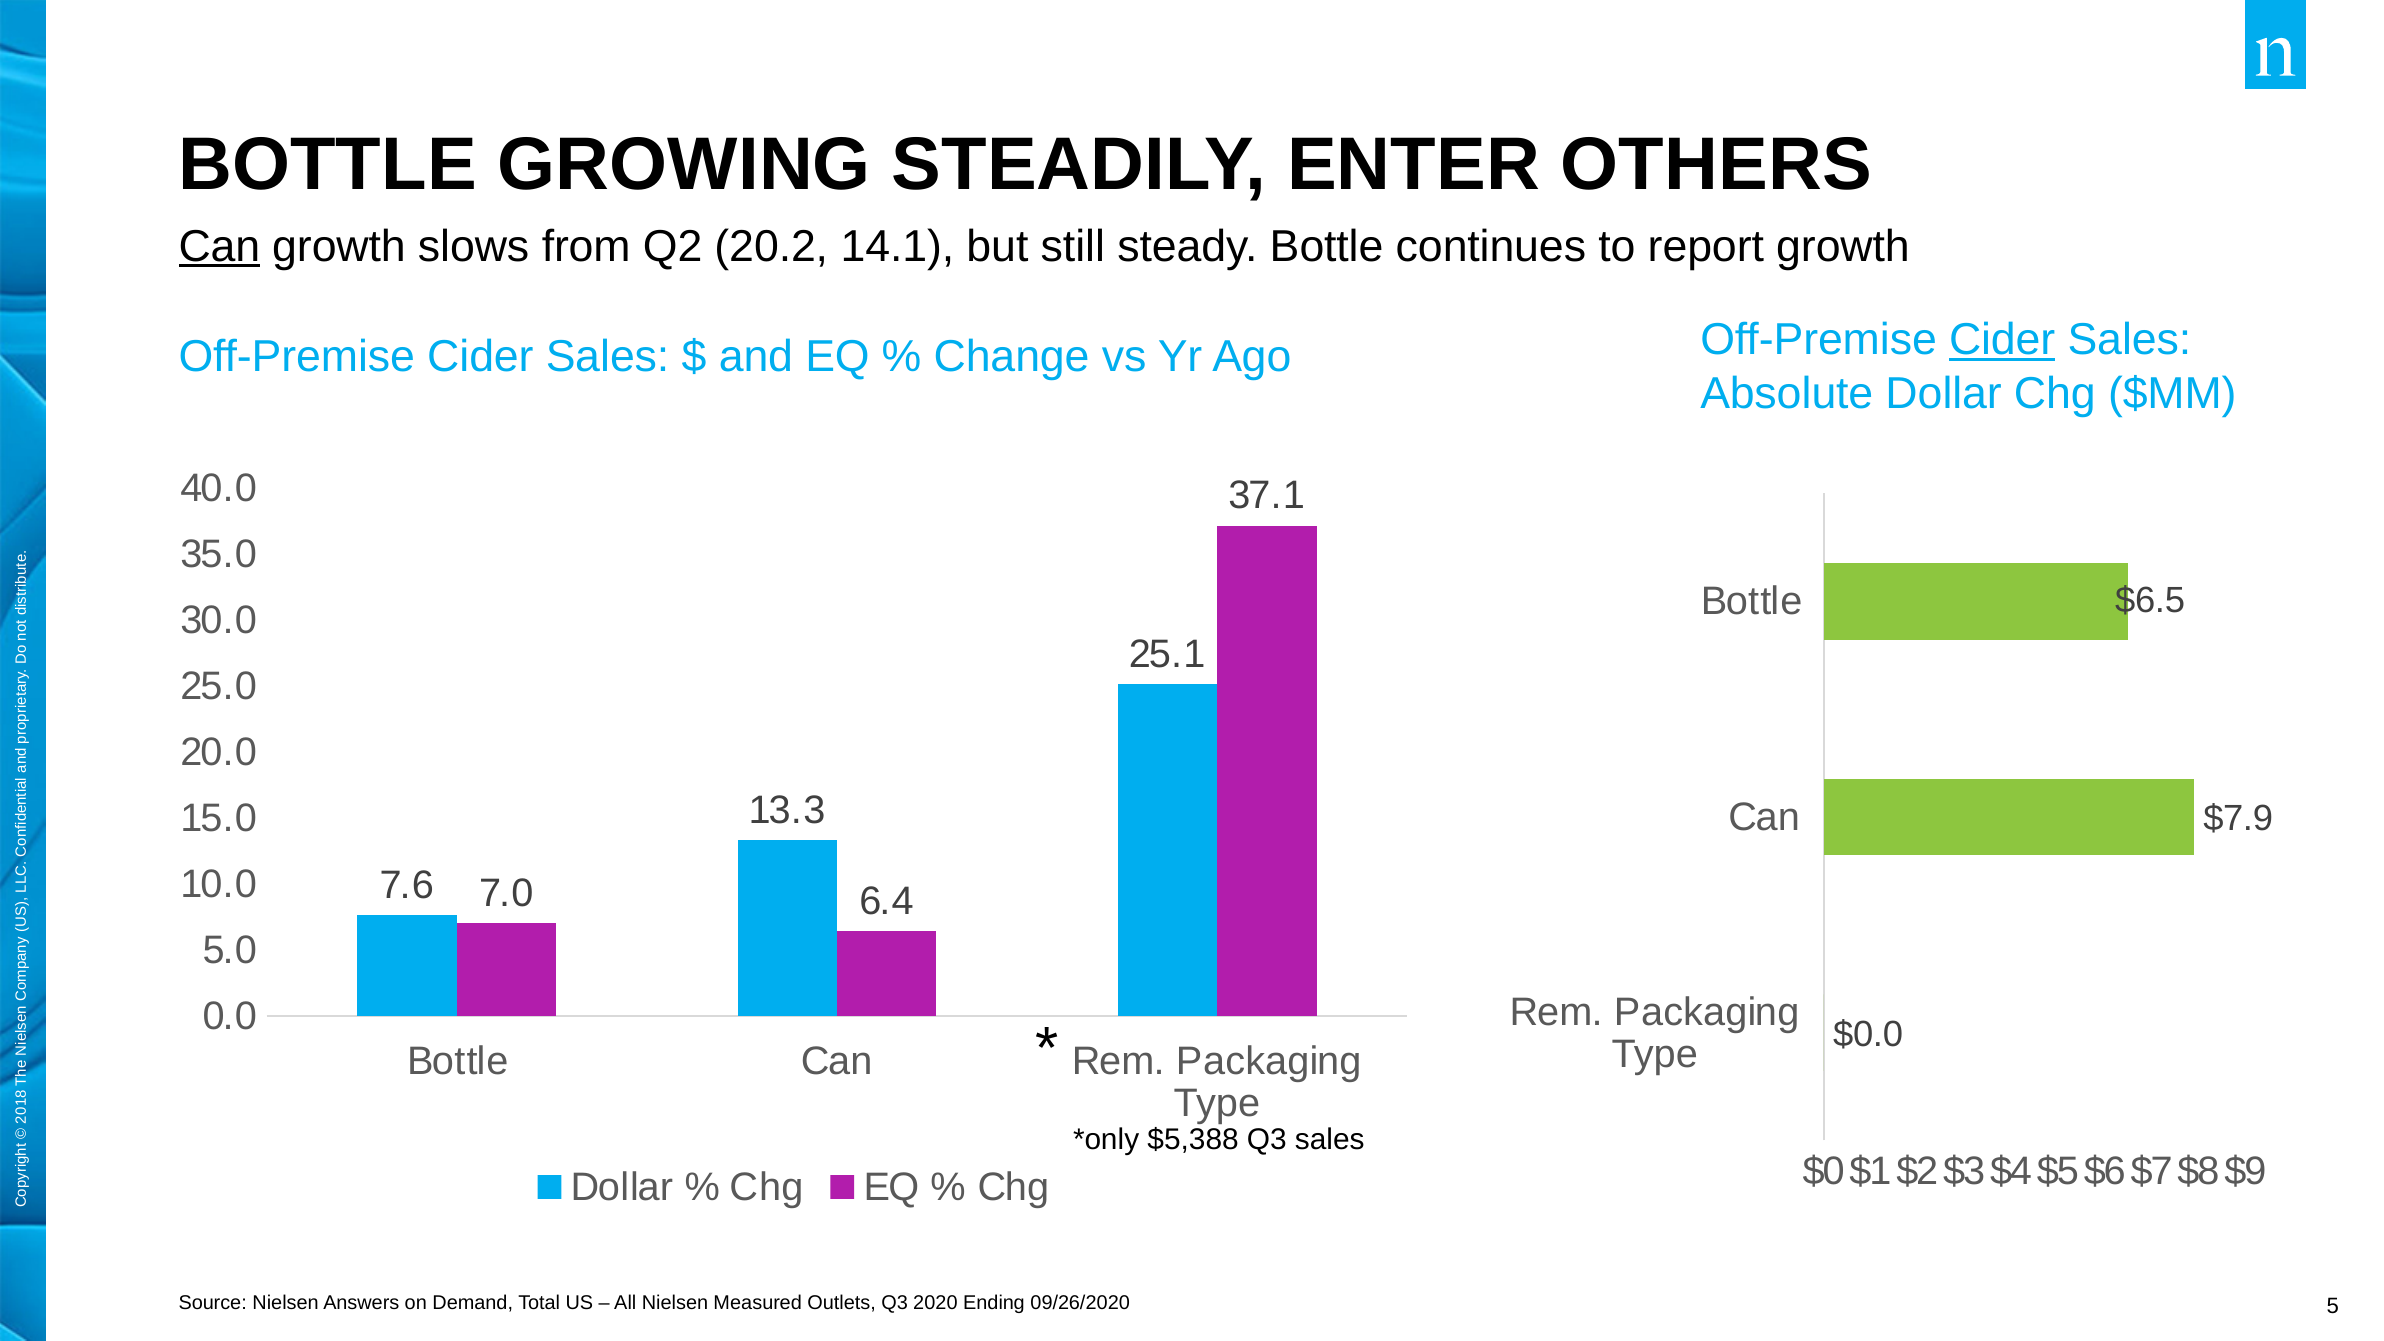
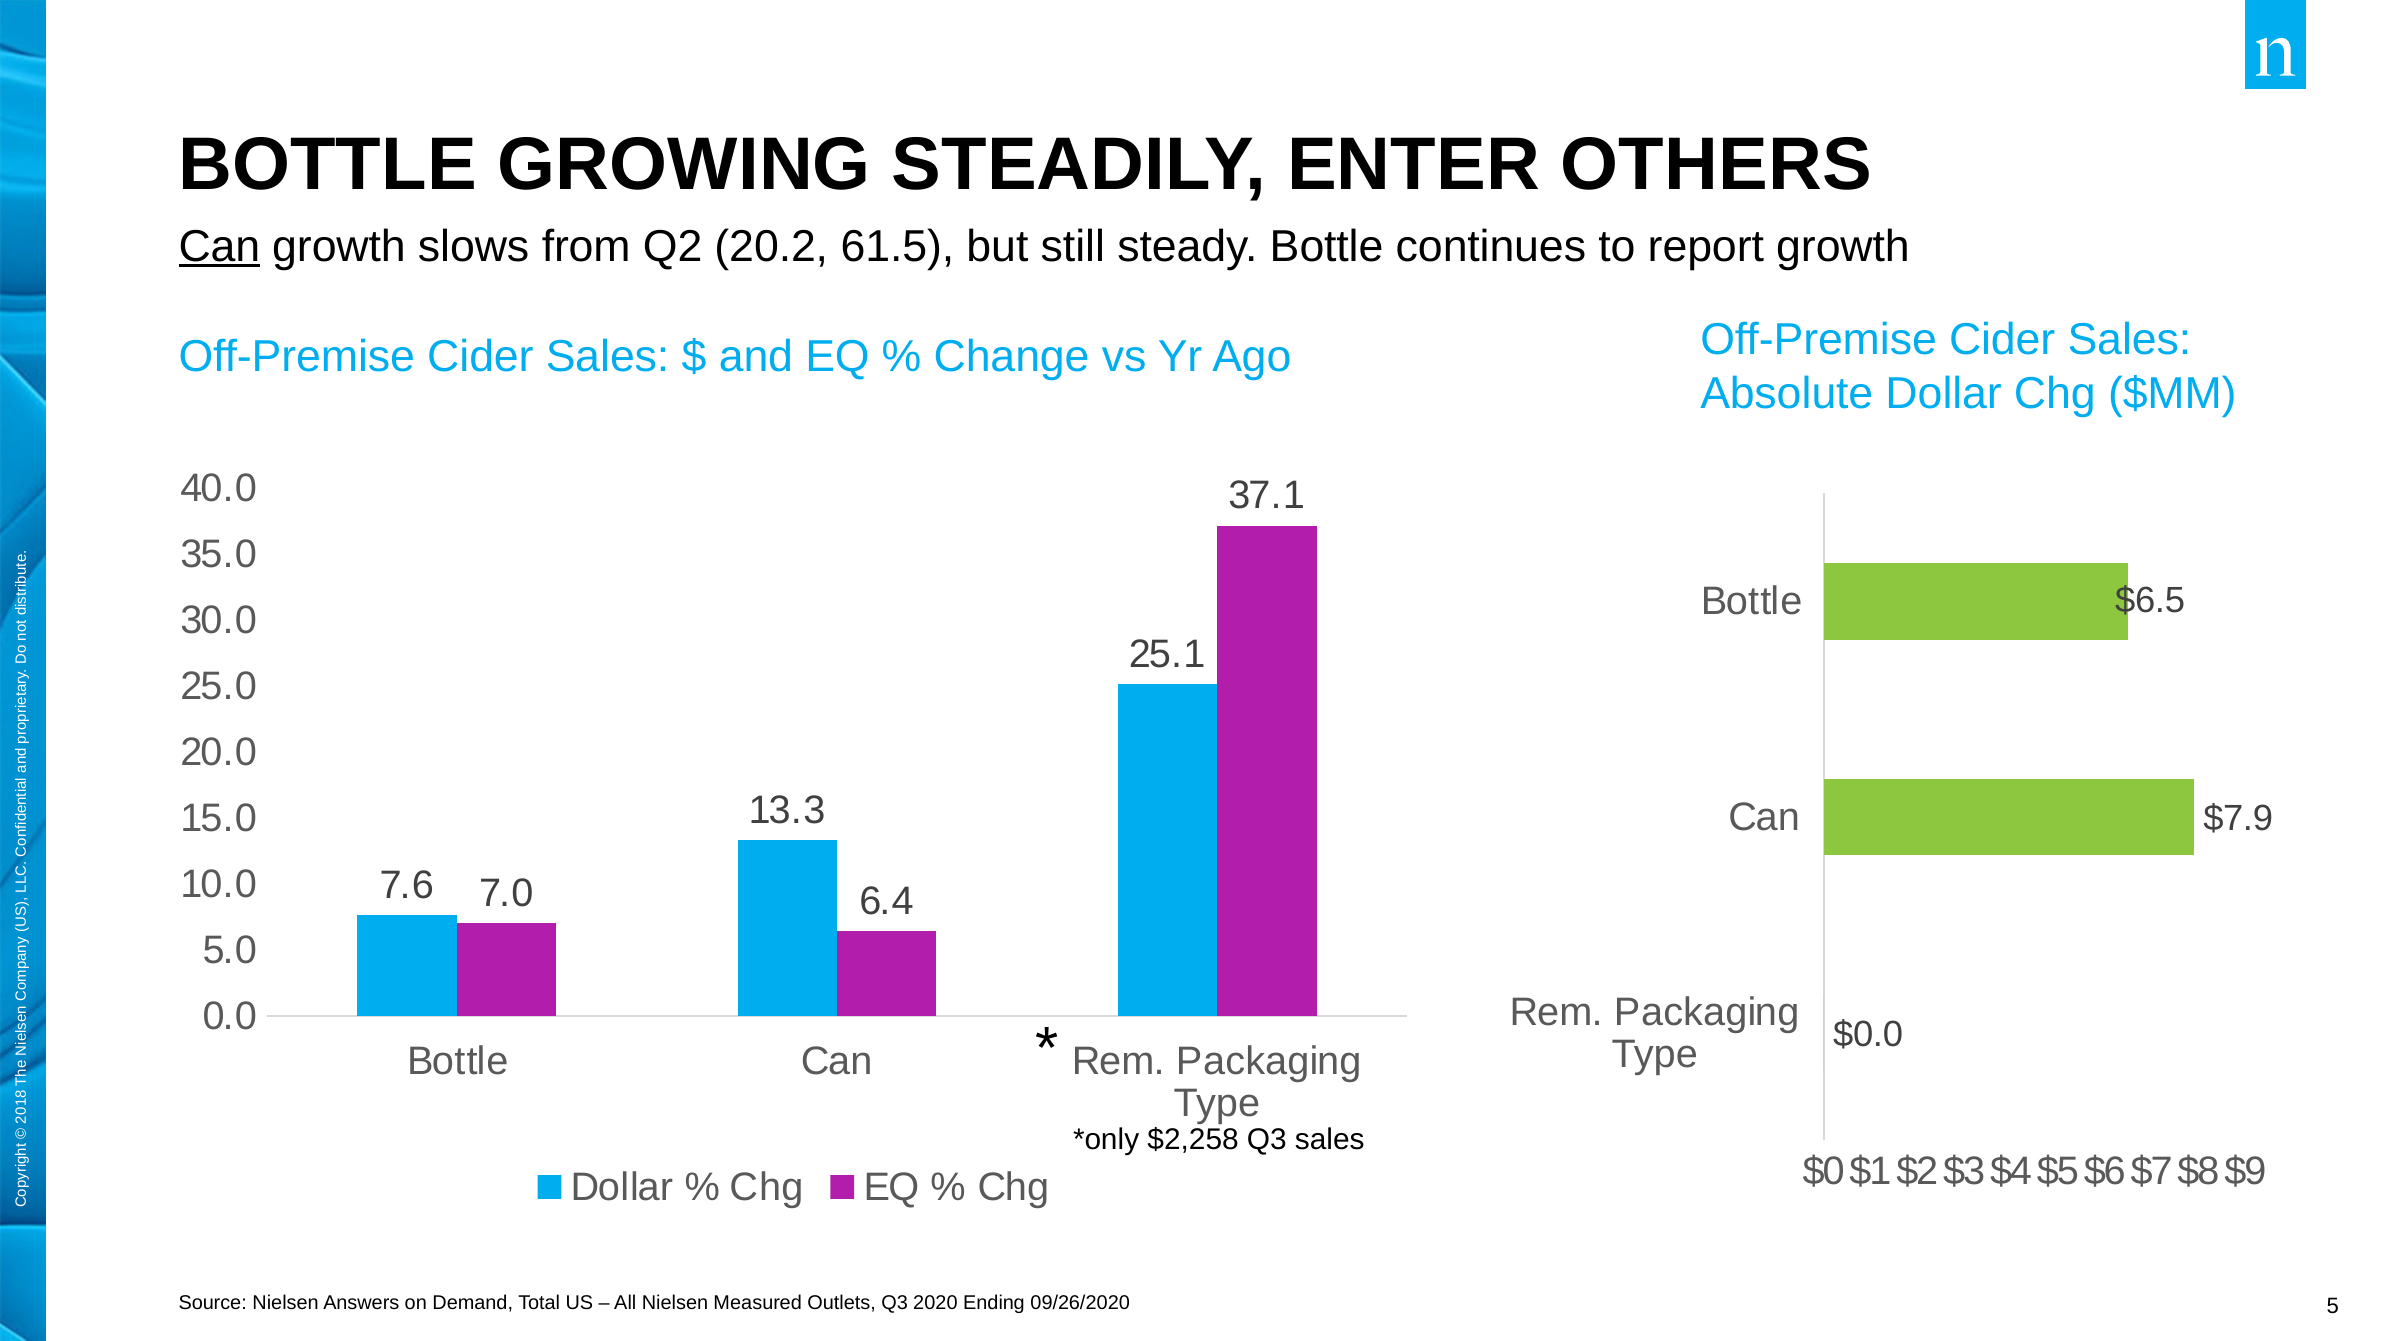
14.1: 14.1 -> 61.5 (897, 246)
Cider underline: present -> none (2002, 340)
$5,388: $5,388 -> $2,258 (1193, 1140)
